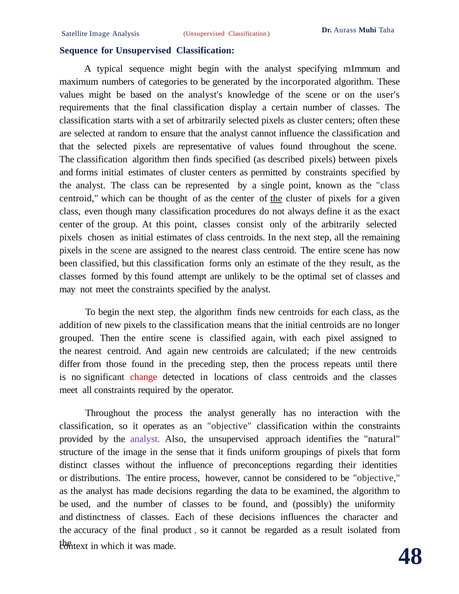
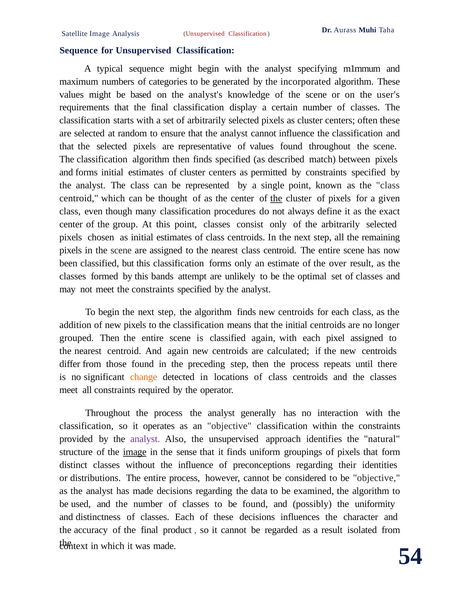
described pixels: pixels -> match (322, 159)
they: they -> over (338, 263)
this found: found -> bands (162, 276)
change colour: red -> orange (144, 377)
image underline: none -> present (135, 452)
48: 48 -> 54 (411, 556)
